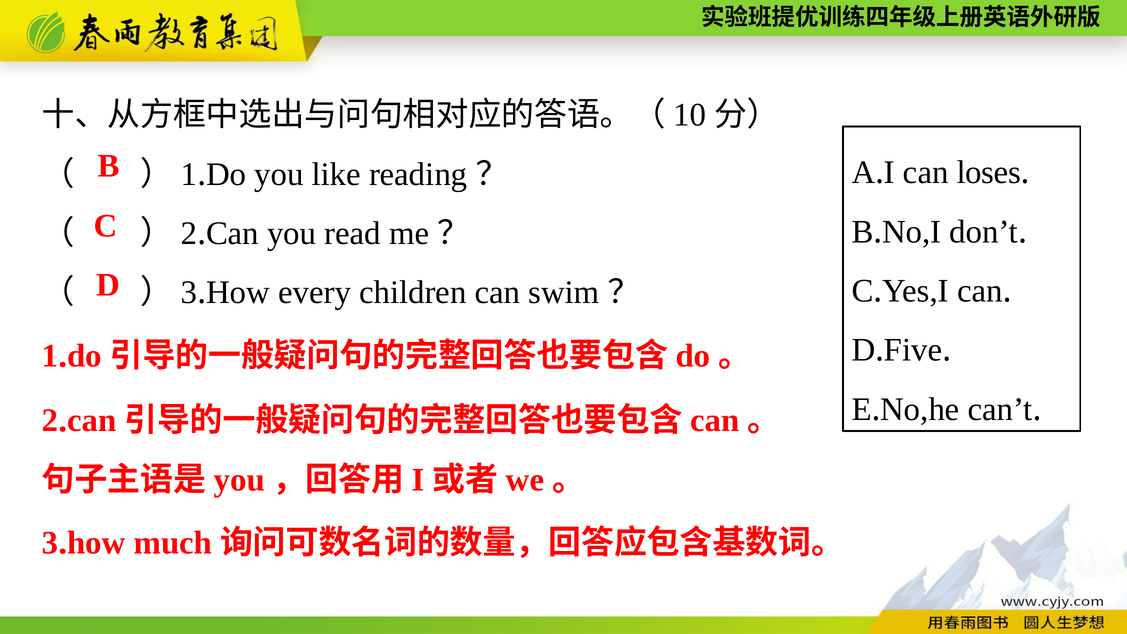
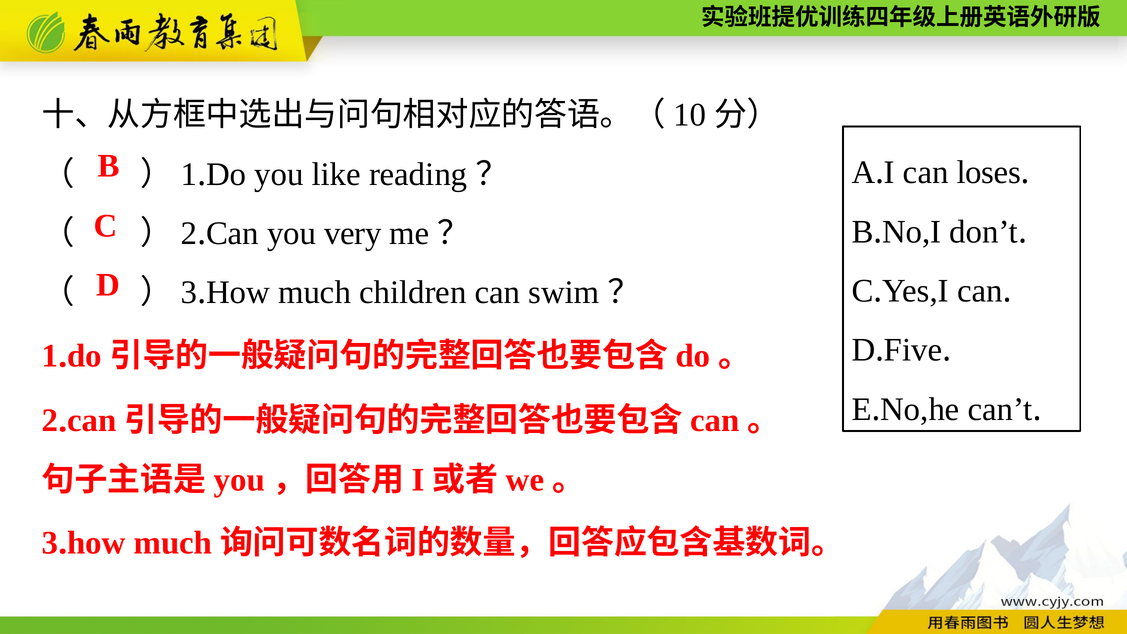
read: read -> very (353, 233)
every: every -> much (314, 293)
